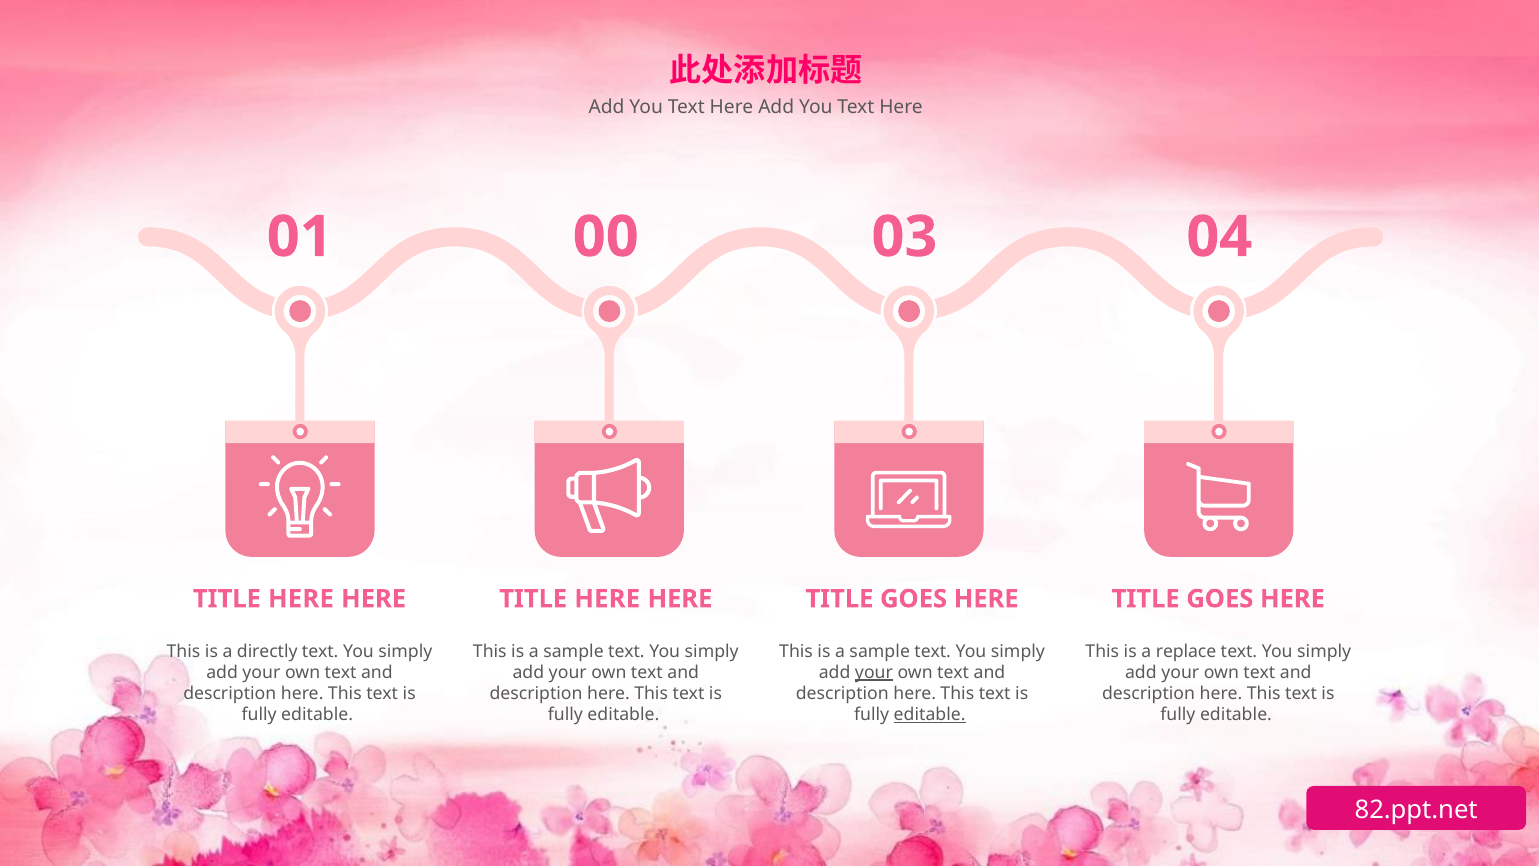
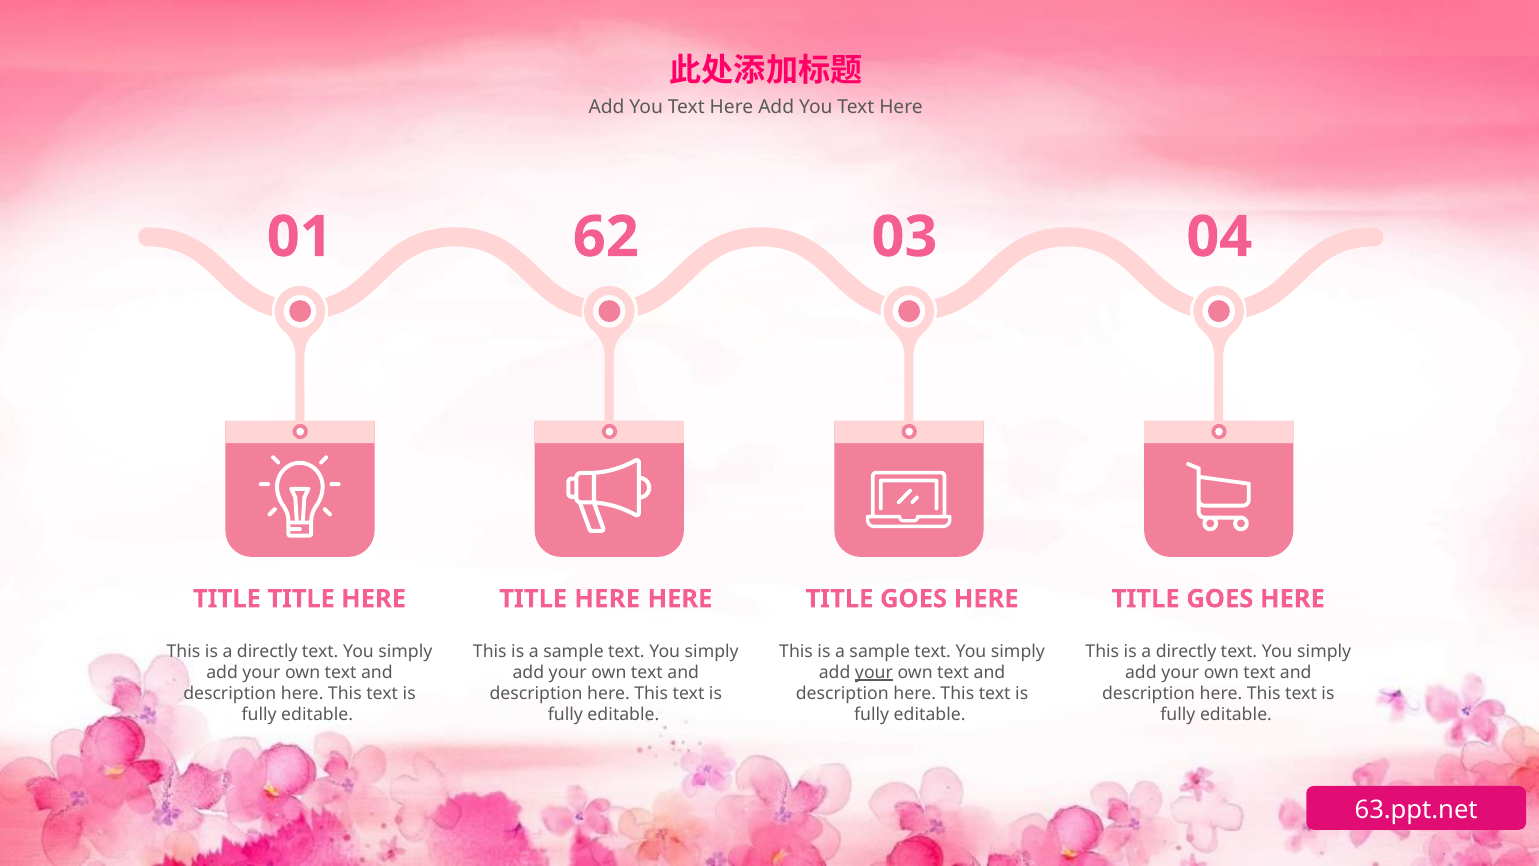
00: 00 -> 62 (606, 237)
HERE: HERE -> TITLE (301, 599)
replace: replace -> directly (1186, 651)
editable underline: present -> none (930, 715)
82.ppt.net: 82.ppt.net -> 63.ppt.net (1416, 809)
